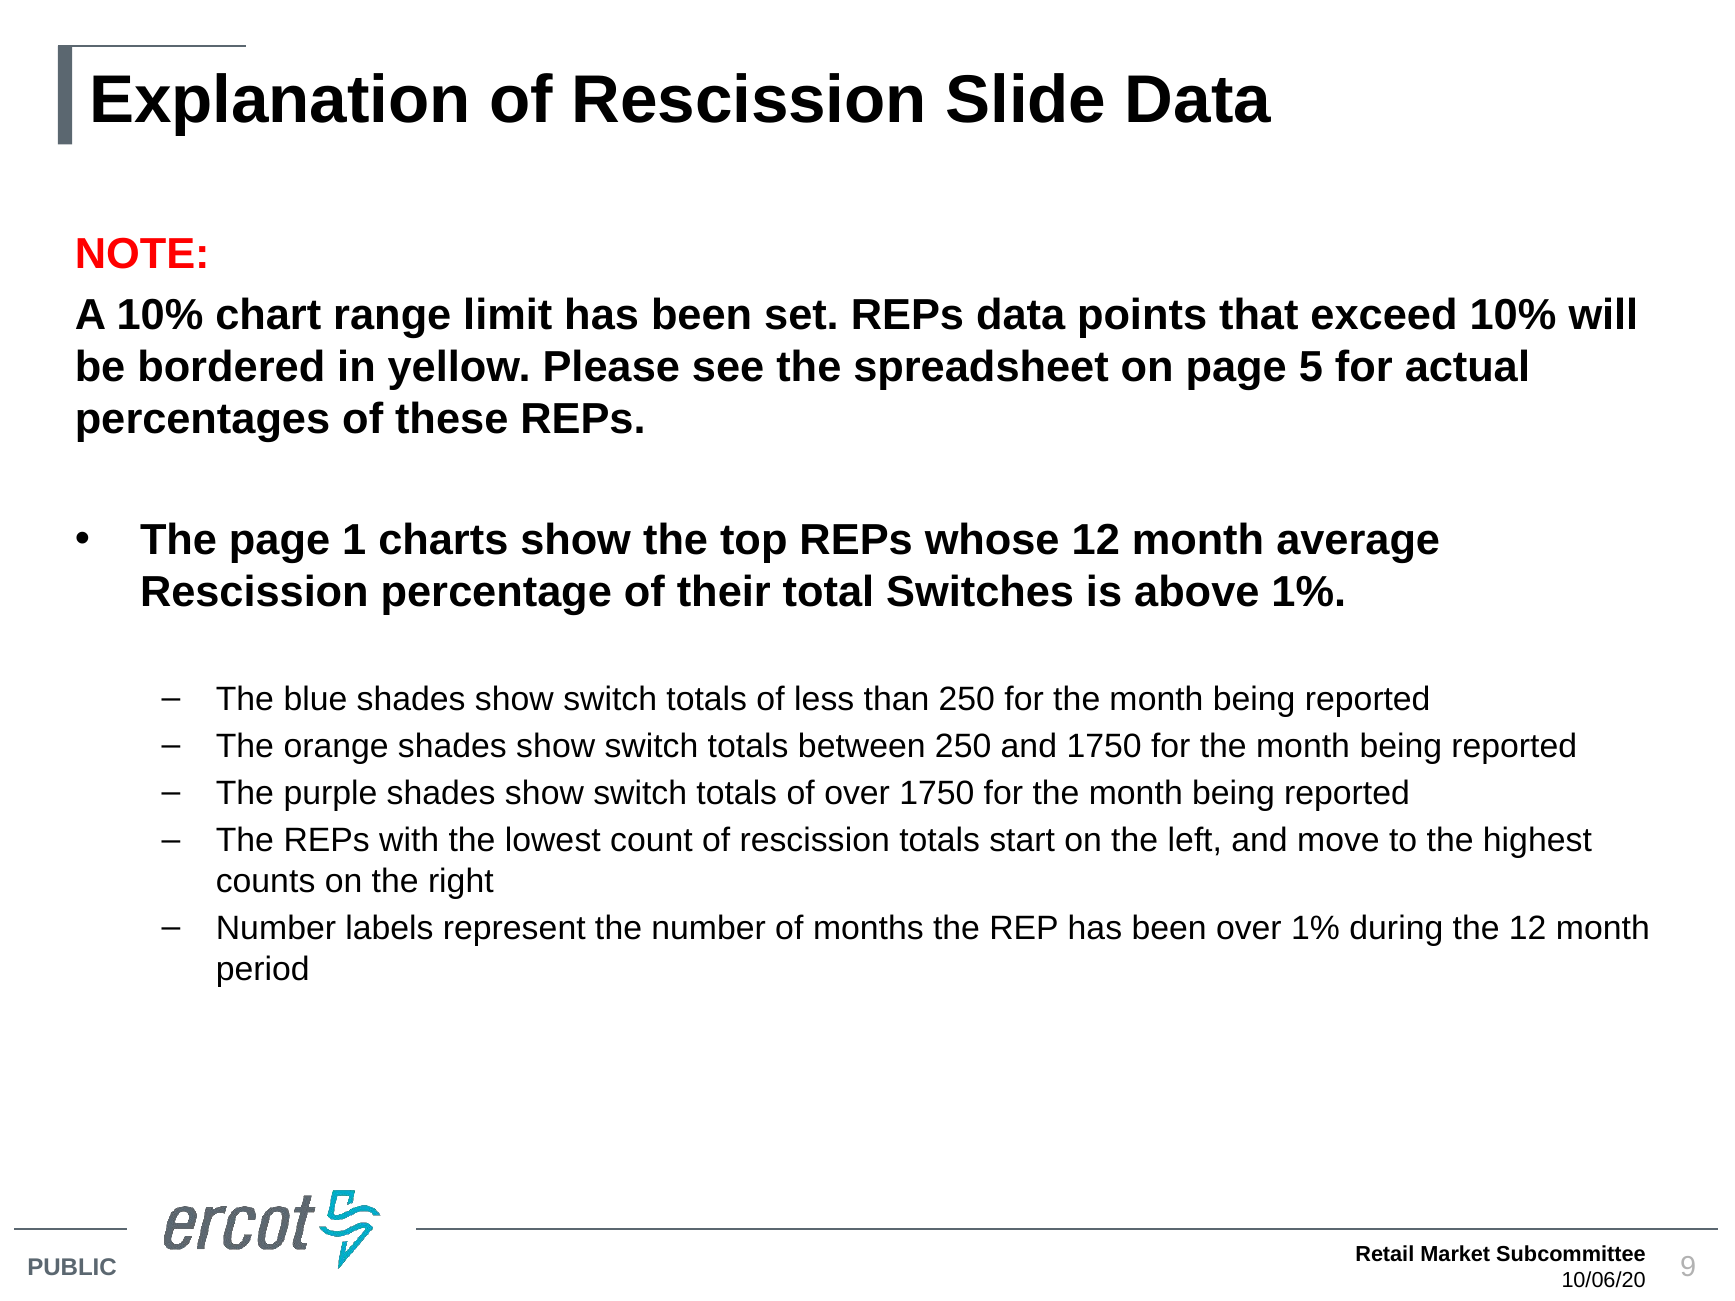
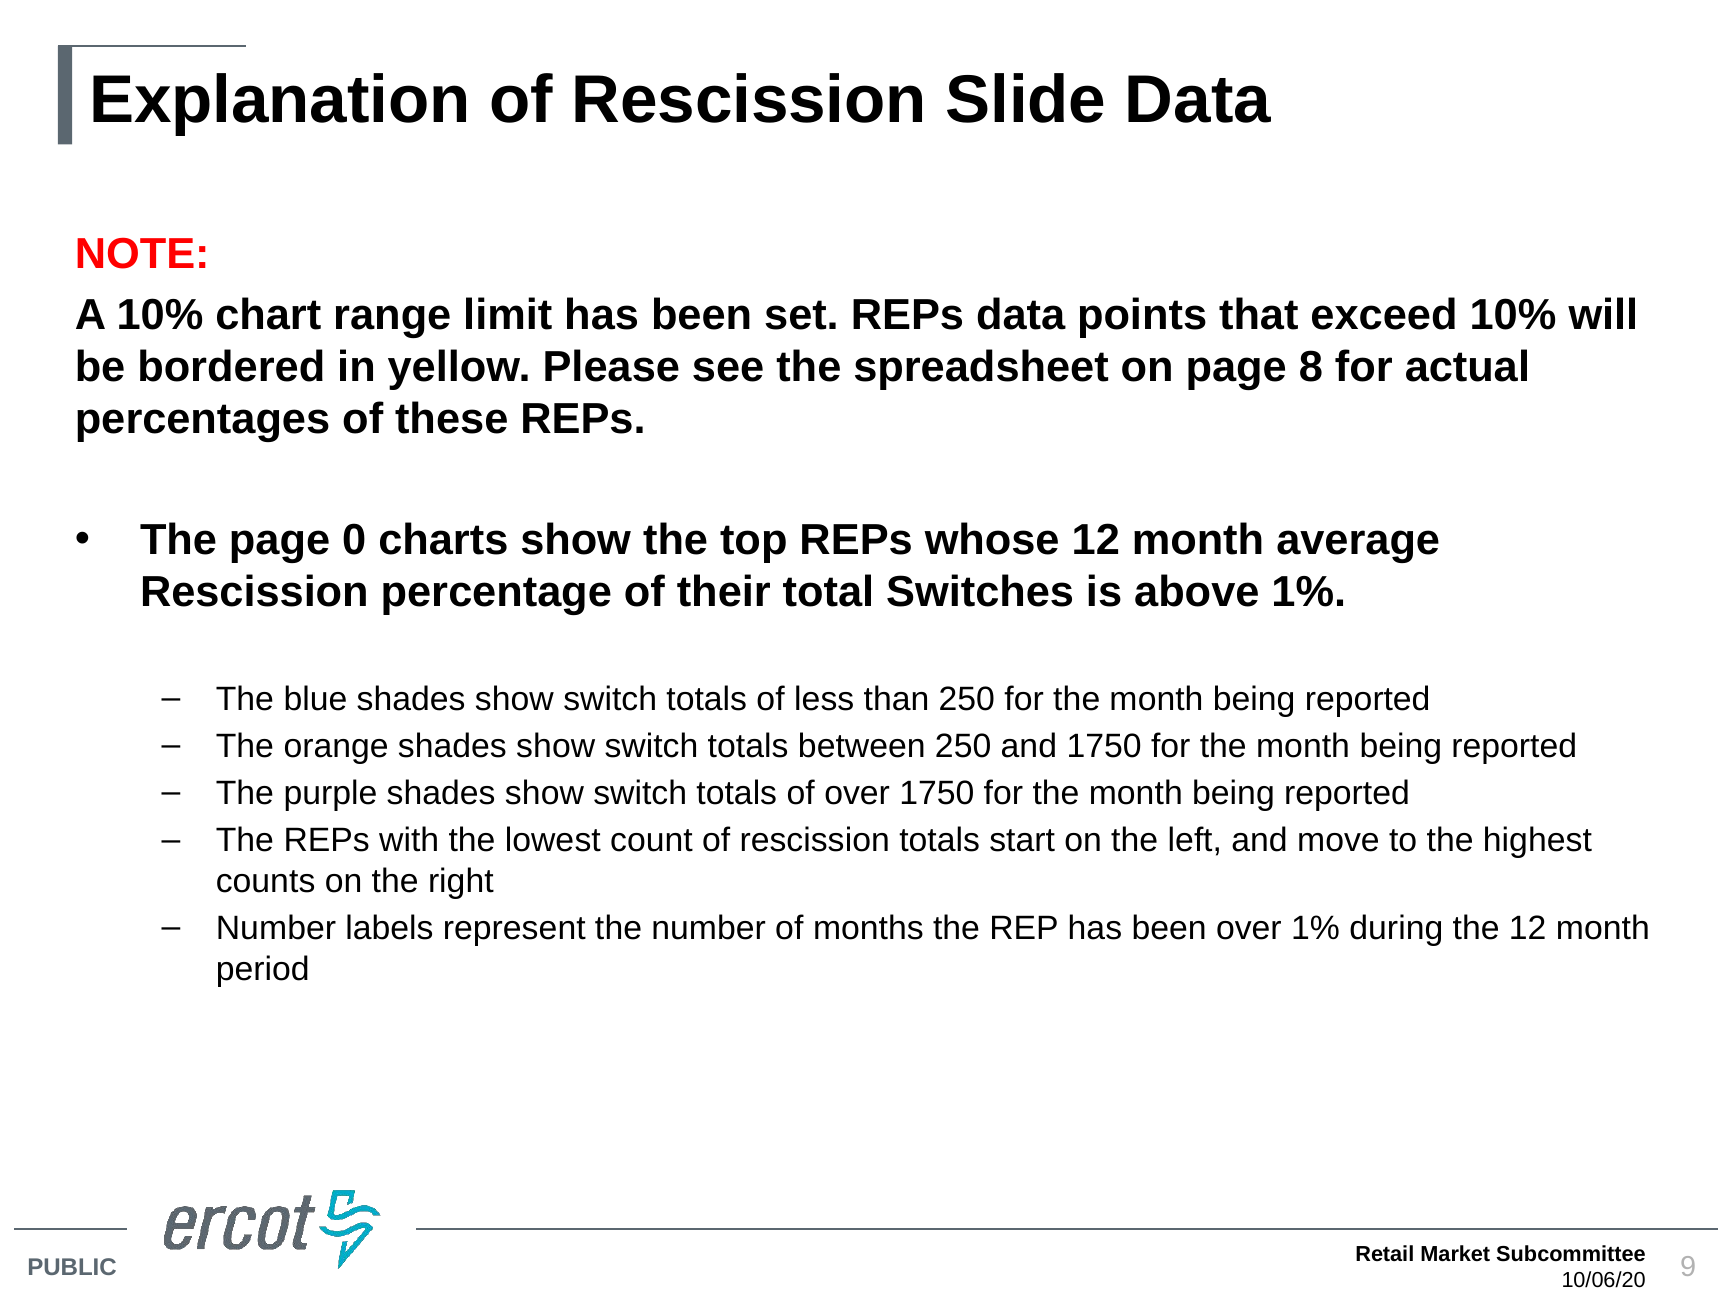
5: 5 -> 8 (1311, 367)
1: 1 -> 0 (354, 541)
